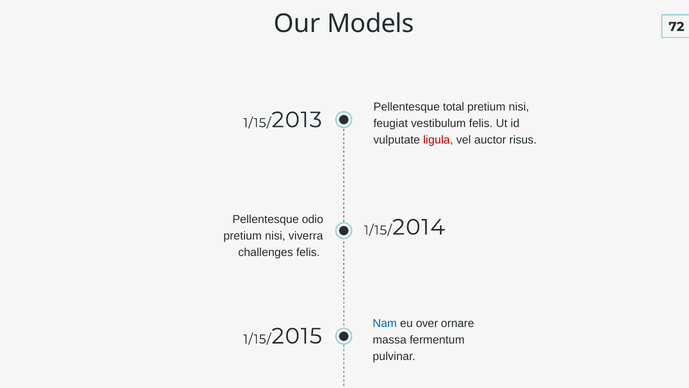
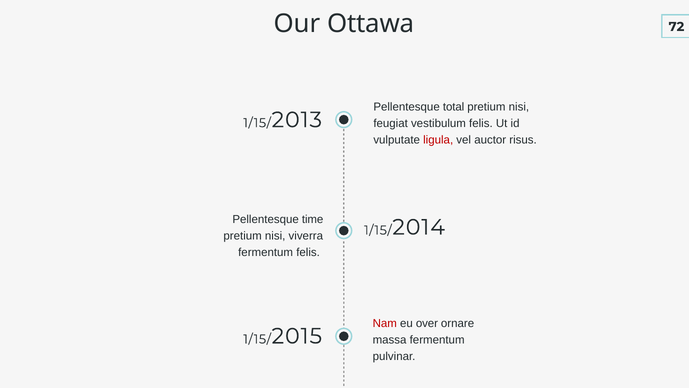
Models: Models -> Ottawa (371, 24)
odio: odio -> time (313, 219)
challenges: challenges -> fermentum (266, 252)
Nam colour: blue -> red (385, 323)
